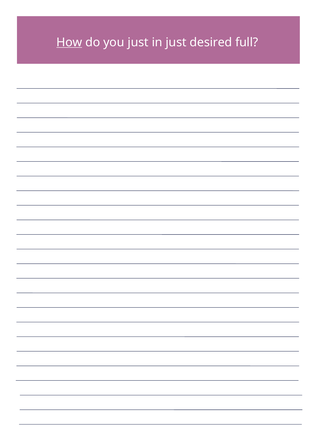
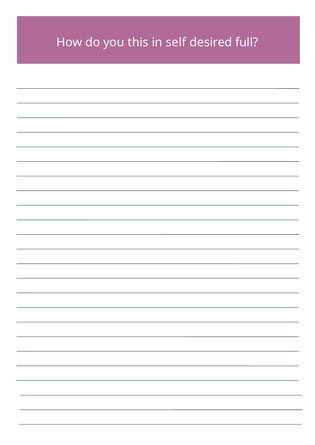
How underline: present -> none (69, 42)
you just: just -> this (138, 42)
in just: just -> self (176, 42)
